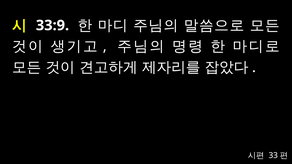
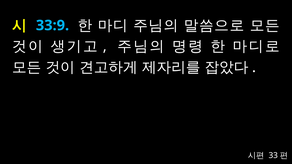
33:9 colour: white -> light blue (52, 25)
